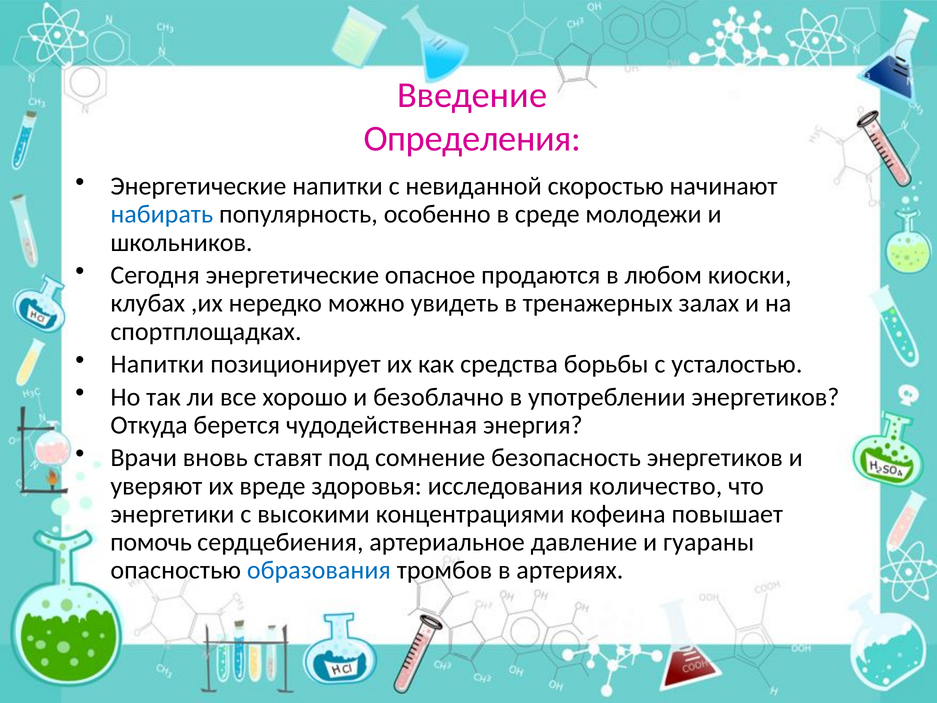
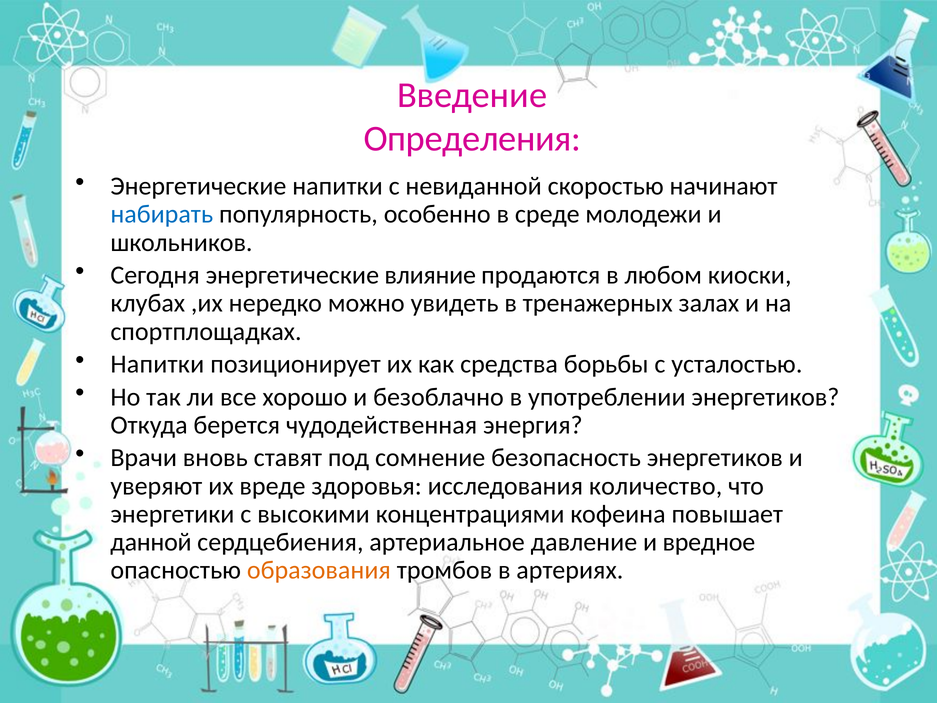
опасное: опасное -> влияние (430, 275)
помочь: помочь -> данной (151, 542)
гуараны: гуараны -> вредное (709, 542)
образования colour: blue -> orange (319, 570)
